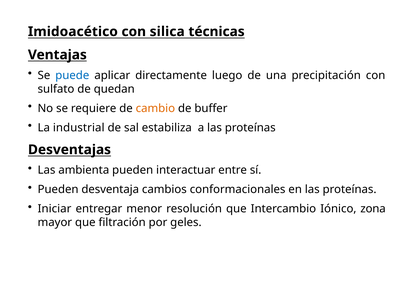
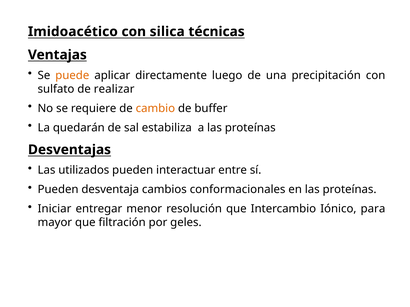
puede colour: blue -> orange (72, 75)
quedan: quedan -> realizar (114, 89)
industrial: industrial -> quedarán (79, 128)
ambienta: ambienta -> utilizados (84, 170)
zona: zona -> para (373, 209)
